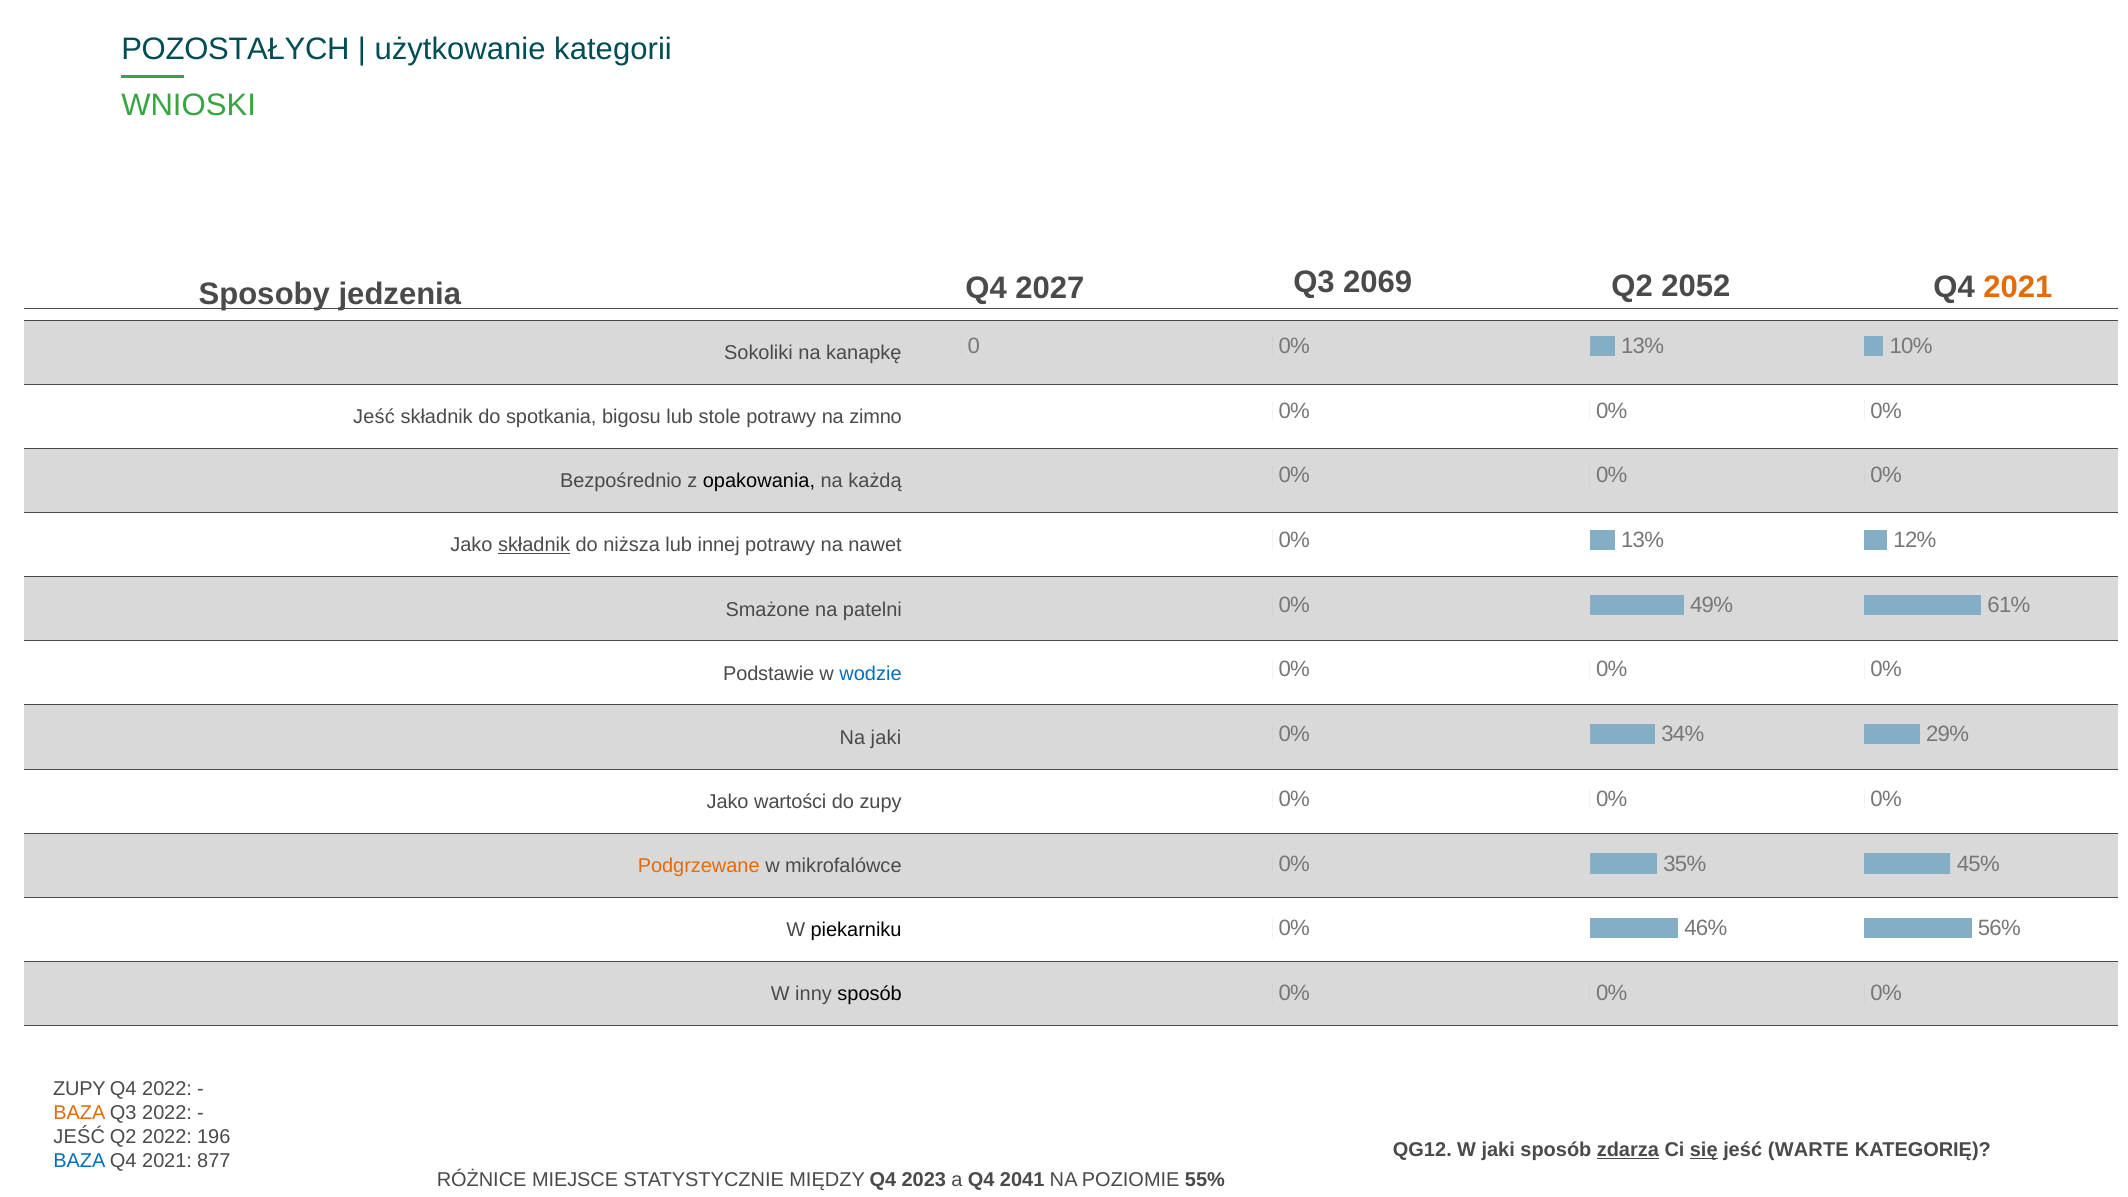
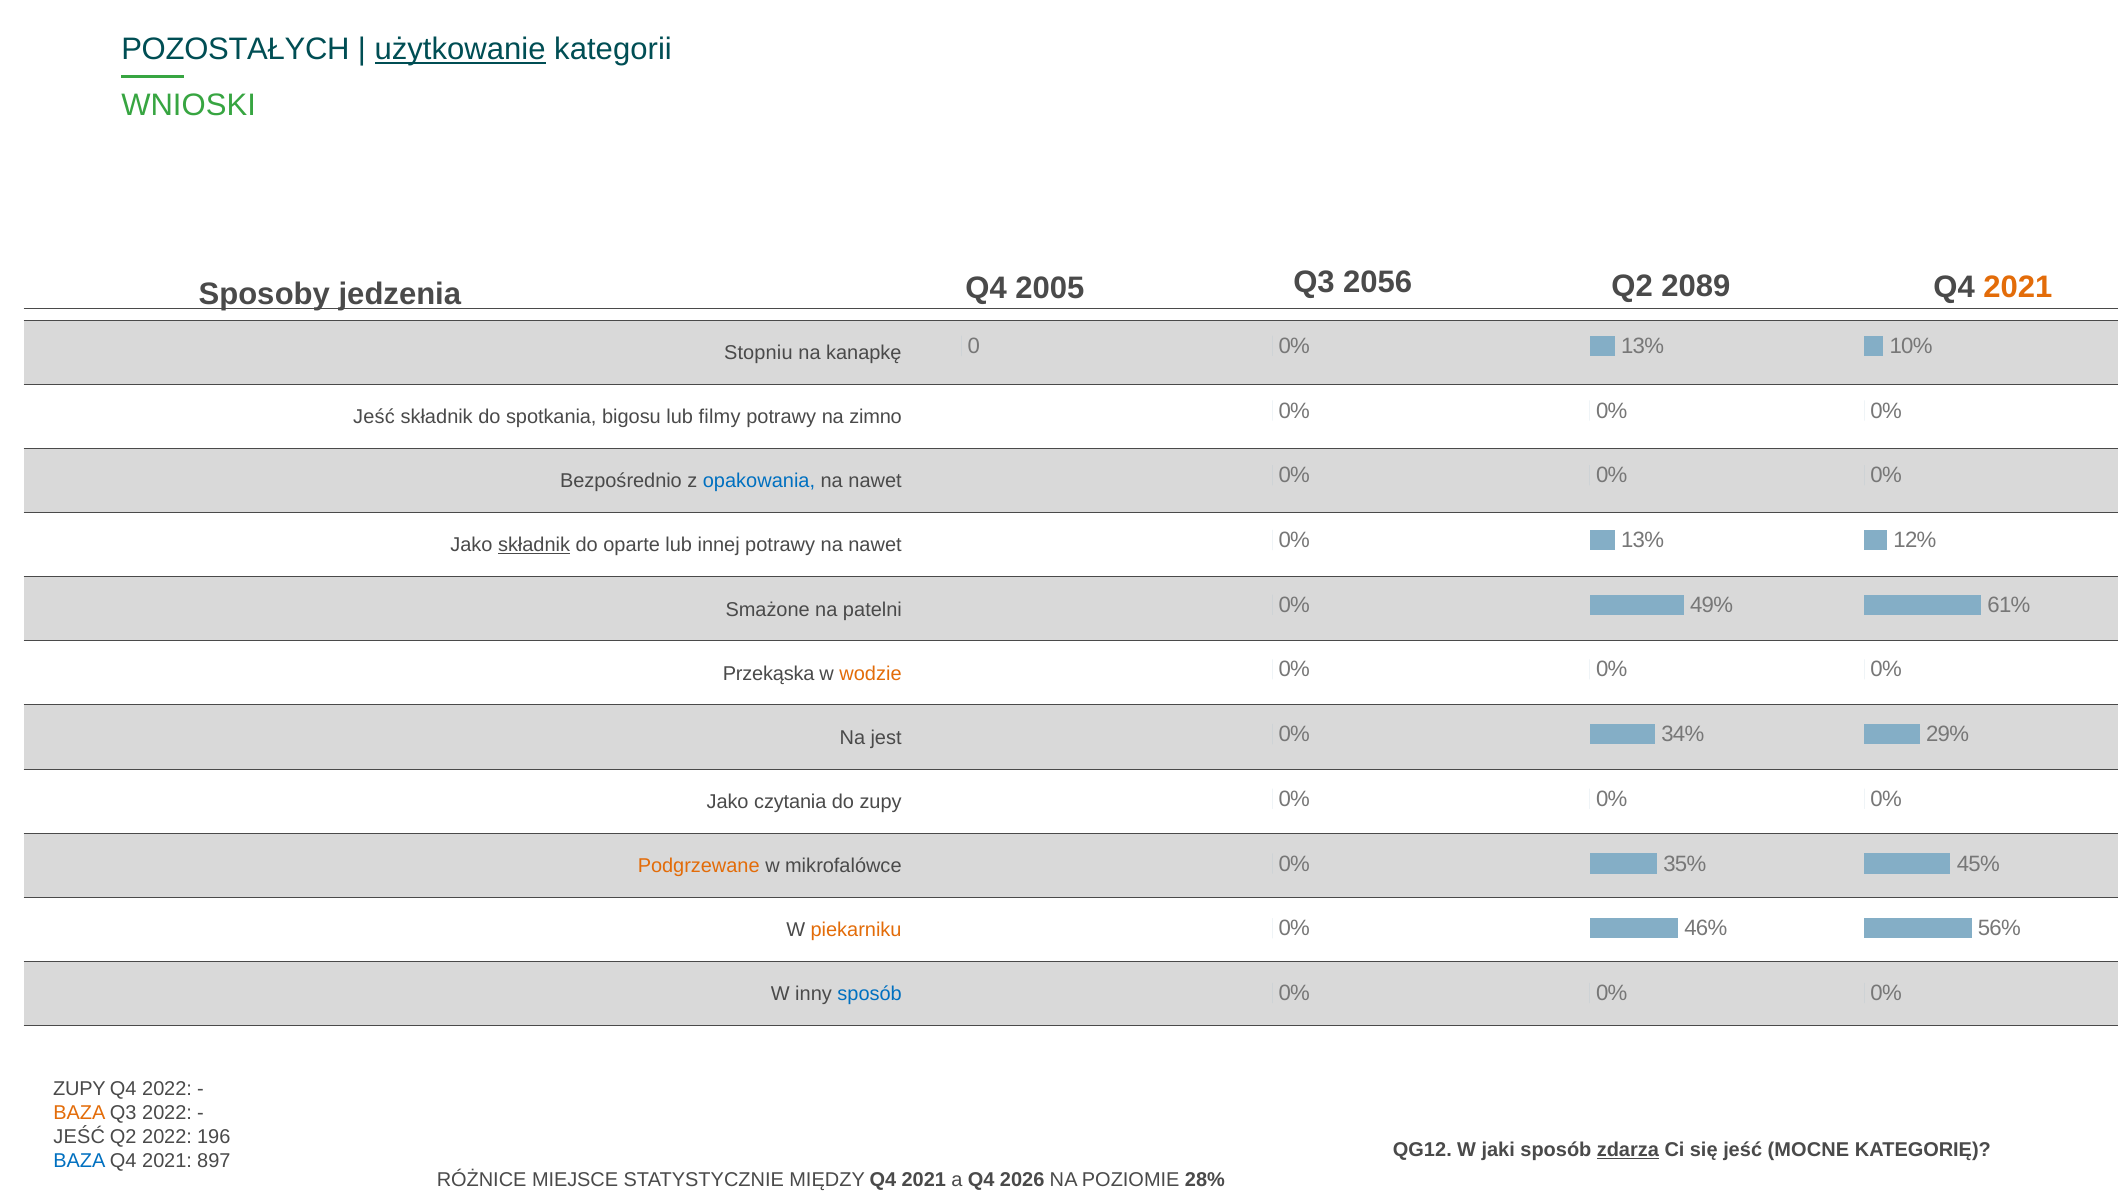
użytkowanie underline: none -> present (460, 49)
2069: 2069 -> 2056 (1378, 283)
2052: 2052 -> 2089 (1696, 286)
2027: 2027 -> 2005 (1050, 289)
Sokoliki: Sokoliki -> Stopniu (758, 353)
stole: stole -> filmy (720, 417)
opakowania colour: black -> blue (759, 481)
każdą: każdą -> nawet (875, 481)
niższa: niższa -> oparte (632, 545)
Podstawie: Podstawie -> Przekąska (769, 674)
wodzie colour: blue -> orange (871, 674)
Na jaki: jaki -> jest (886, 738)
wartości: wartości -> czytania (790, 802)
piekarniku colour: black -> orange (856, 930)
sposób colour: black -> blue (870, 994)
się underline: present -> none (1704, 1150)
WARTE: WARTE -> MOCNE (1808, 1150)
877: 877 -> 897 (214, 1161)
MIĘDZY Q4 2023: 2023 -> 2021 (924, 1180)
2041: 2041 -> 2026 (1022, 1180)
55%: 55% -> 28% (1205, 1180)
